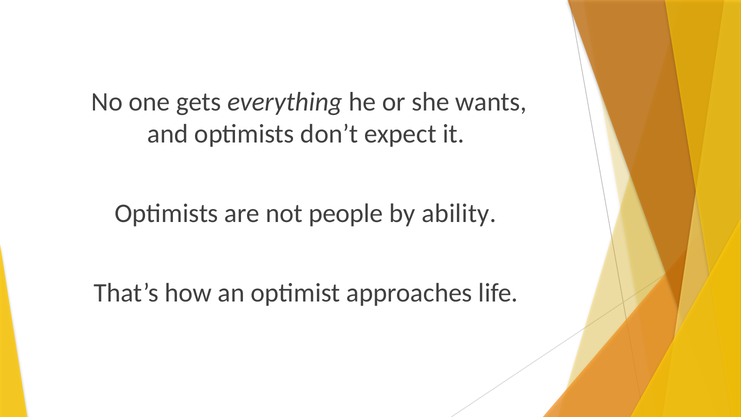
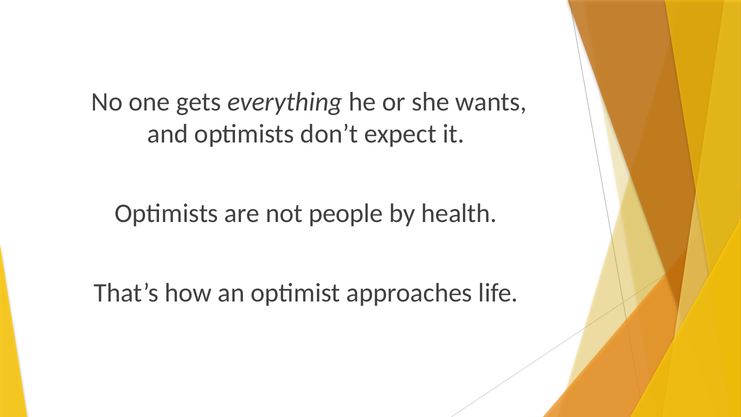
ability: ability -> health (459, 213)
